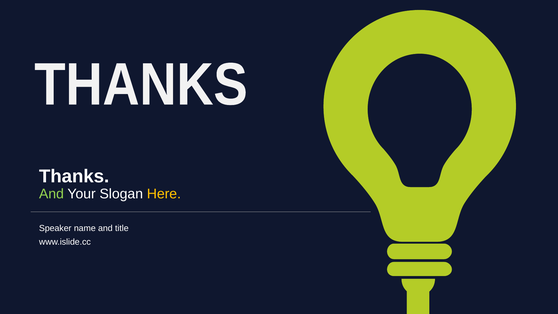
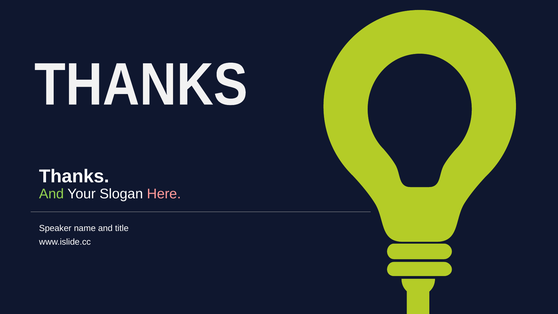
Here colour: yellow -> pink (164, 194)
